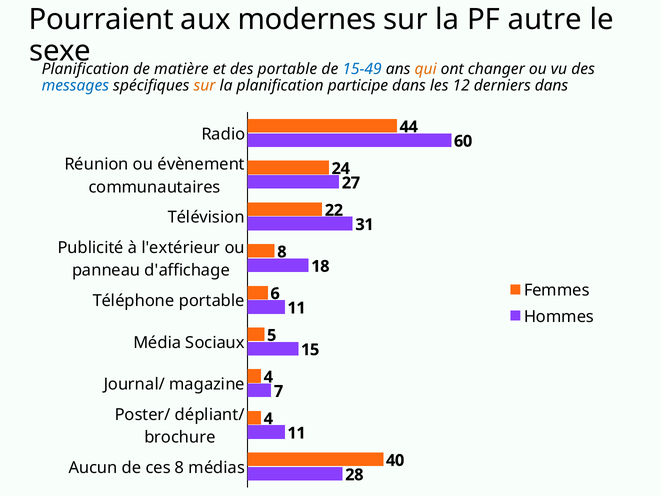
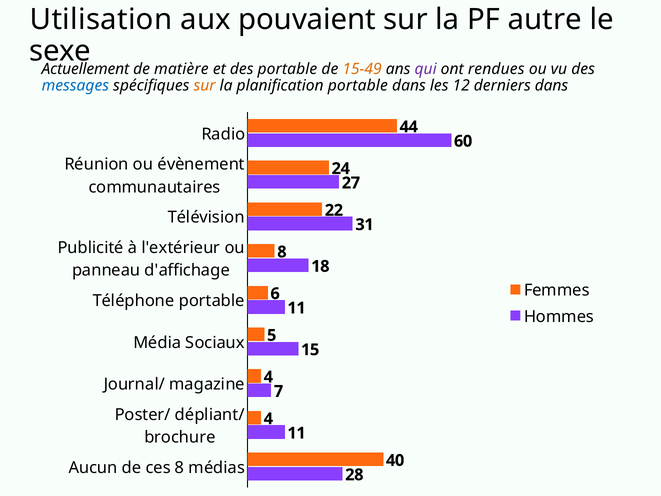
Pourraient: Pourraient -> Utilisation (101, 19)
modernes: modernes -> pouvaient (307, 19)
Planification: Planification -> Actuellement (85, 69)
15-49 colour: blue -> orange (362, 69)
qui colour: orange -> purple (426, 69)
changer: changer -> rendues (496, 69)
planification participe: participe -> portable (358, 86)
